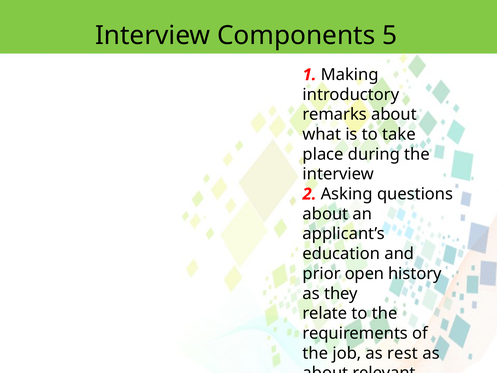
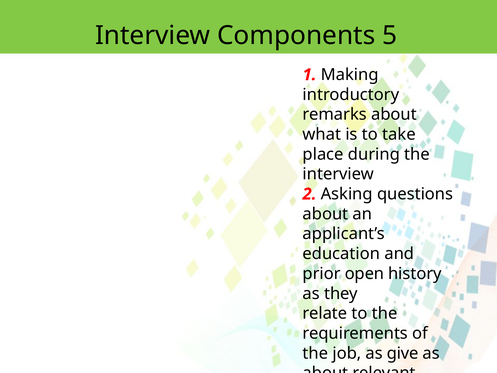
rest: rest -> give (403, 353)
